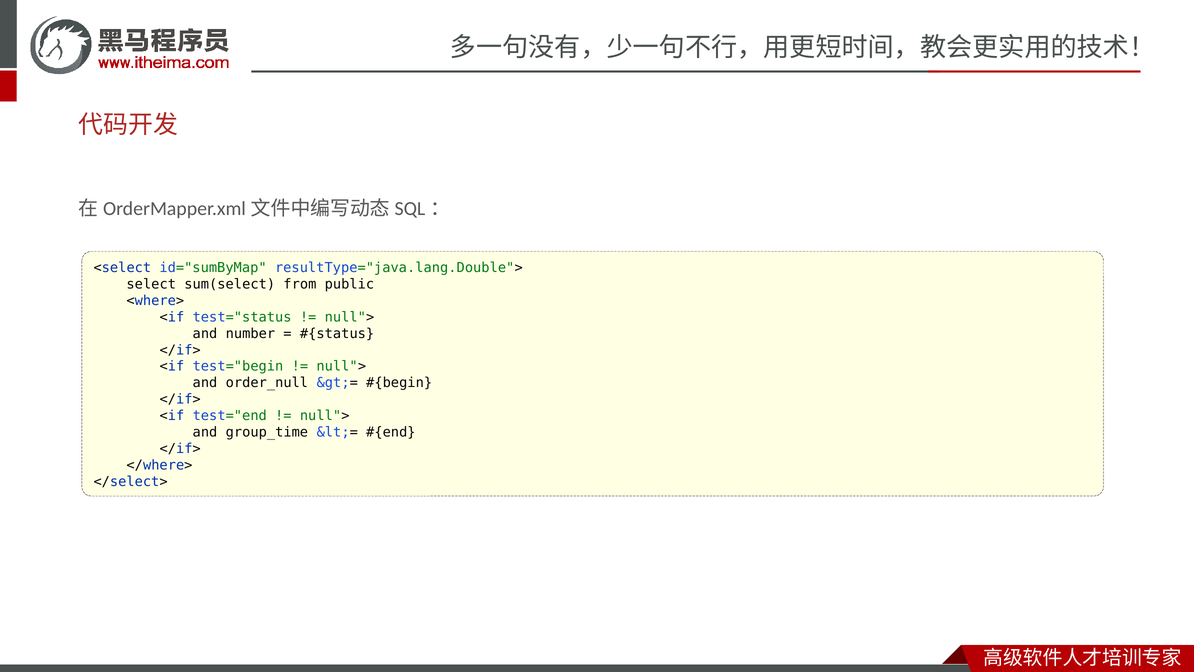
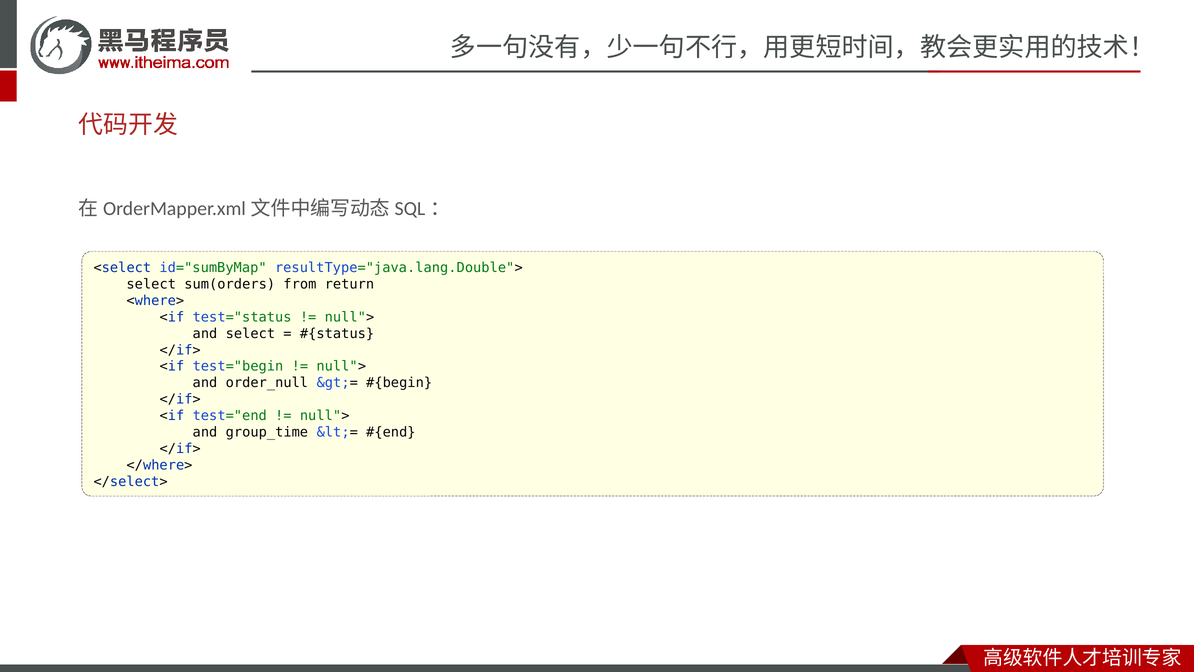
sum(select: sum(select -> sum(orders (230, 284)
public: public -> return (349, 284)
and number: number -> select (250, 333)
